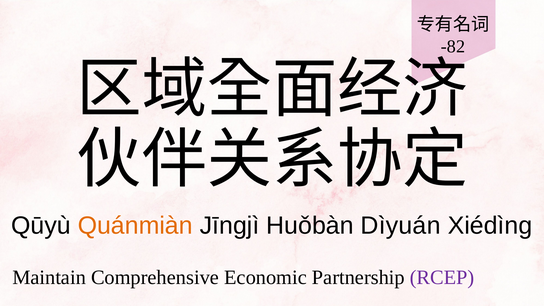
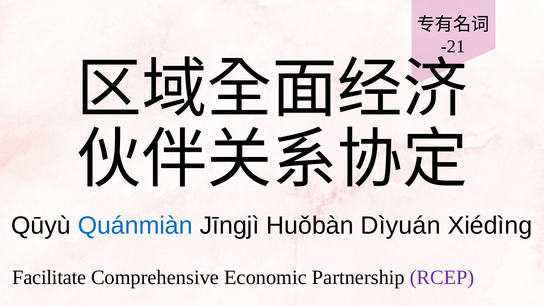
-82: -82 -> -21 (453, 46)
Quánmiàn colour: orange -> blue (135, 225)
Maintain: Maintain -> Facilitate (49, 277)
